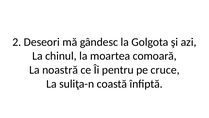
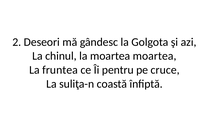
moartea comoară: comoară -> moartea (155, 56)
noastră: noastră -> fruntea (60, 70)
